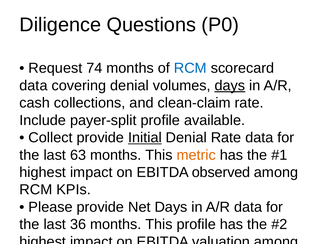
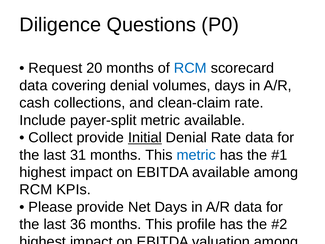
74: 74 -> 20 (94, 68)
days underline: present -> none (230, 85)
payer-split profile: profile -> metric (160, 120)
63: 63 -> 31 (78, 155)
metric colour: orange -> blue (196, 155)
EBITDA observed: observed -> available (221, 172)
